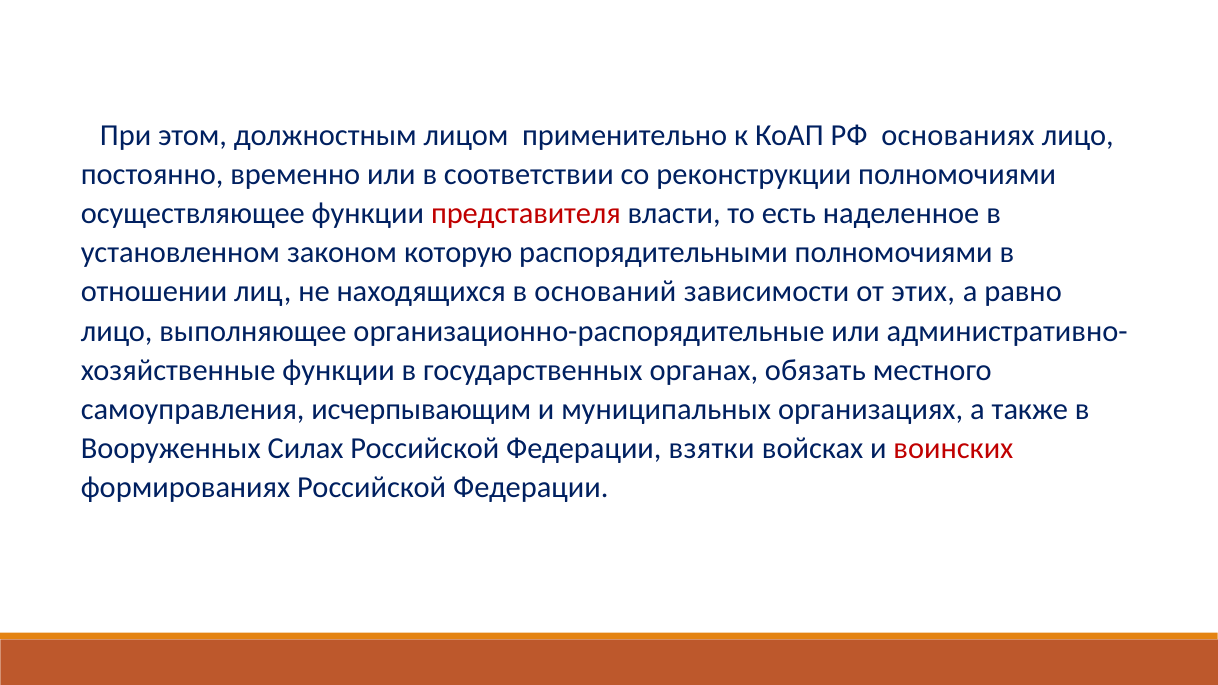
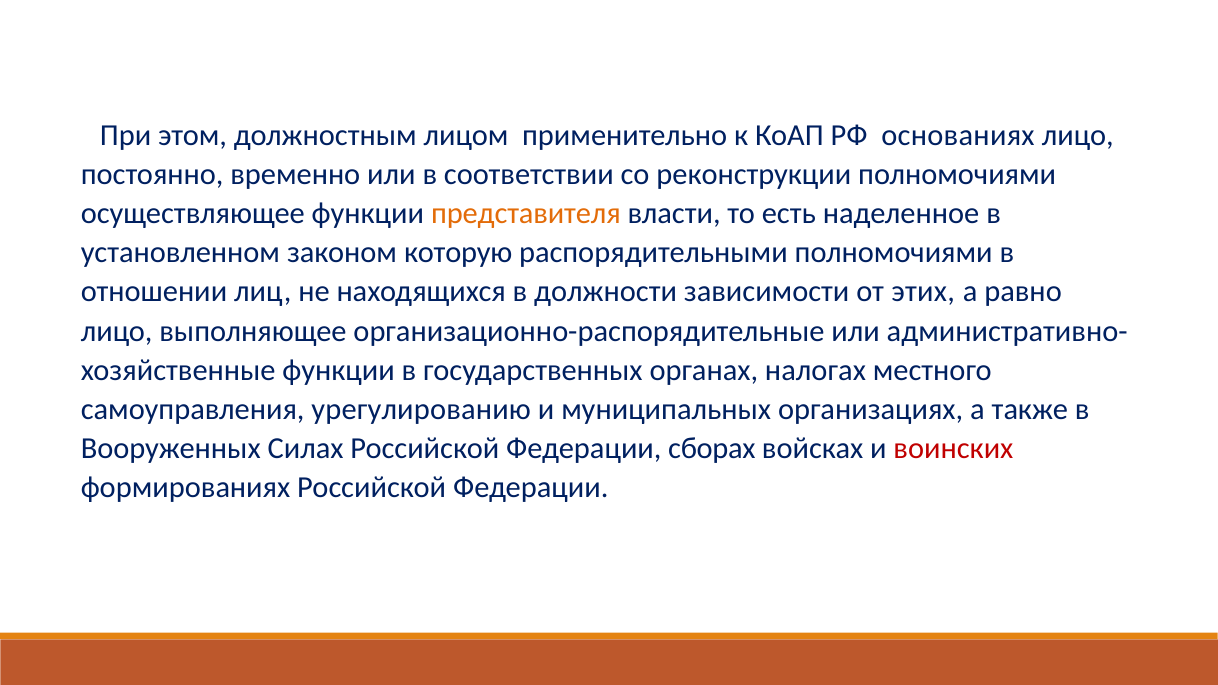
представителя colour: red -> orange (526, 214)
оснований: оснований -> должности (606, 292)
обязать: обязать -> налогах (815, 370)
исчерпывающим: исчерпывающим -> урегулированию (421, 409)
взятки: взятки -> сборах (712, 448)
